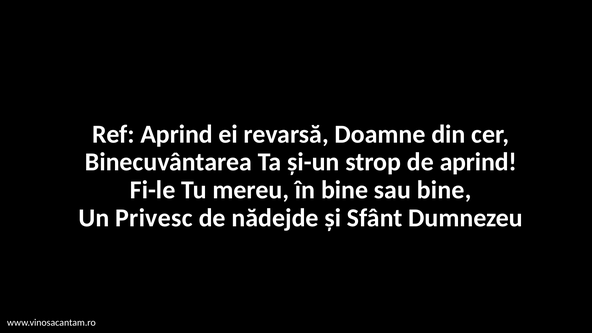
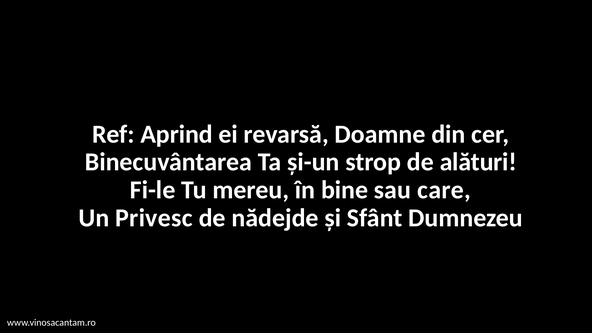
de aprind: aprind -> alături (478, 162)
sau bine: bine -> care (444, 190)
